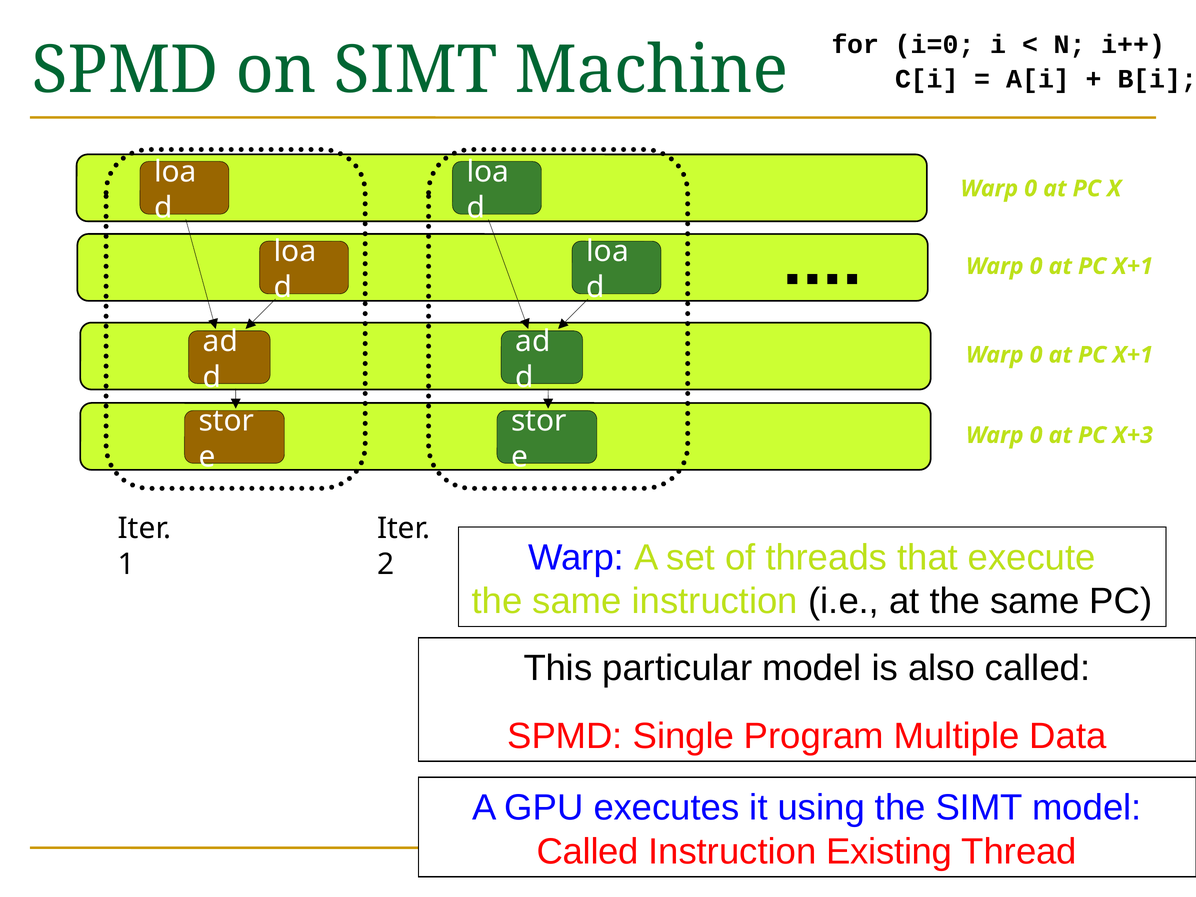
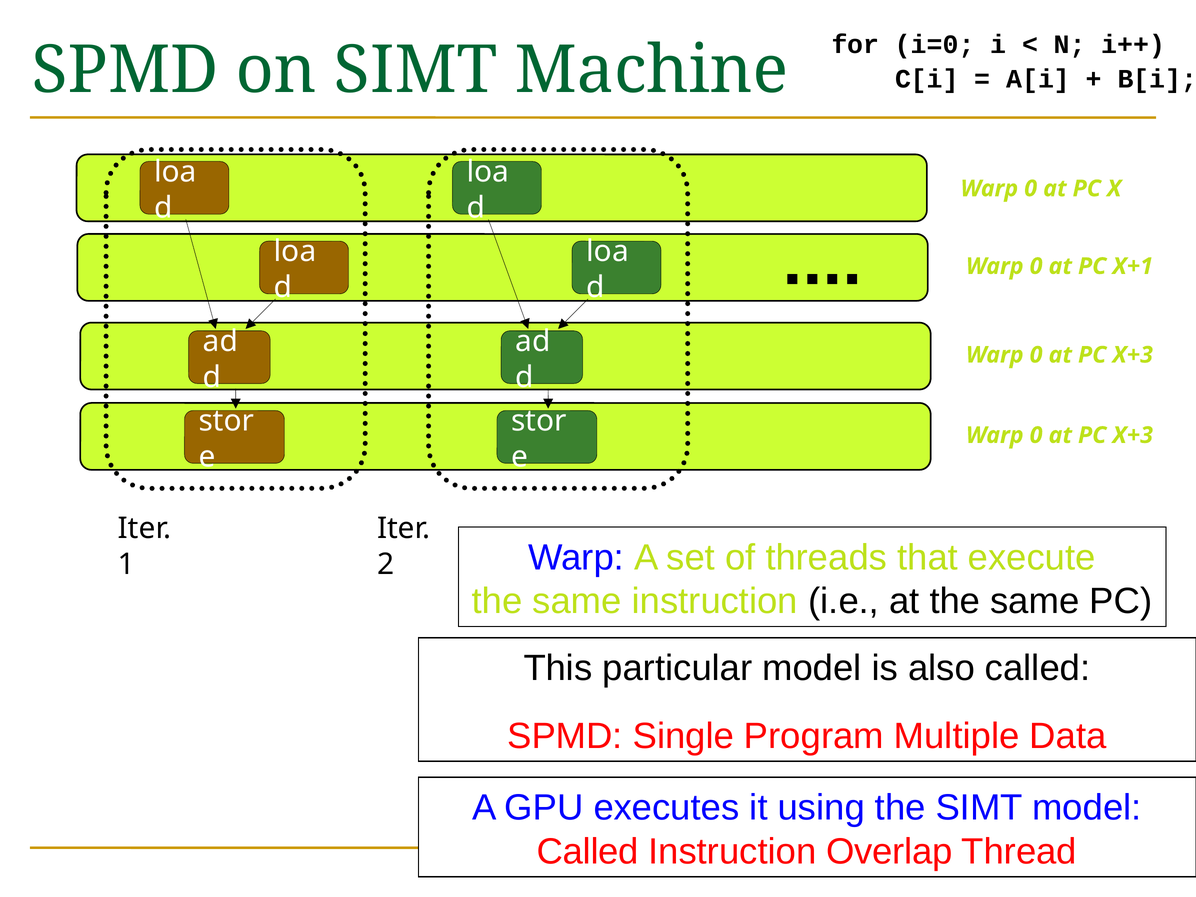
X+1: X+1 -> X+3 (1133, 355)
Existing: Existing -> Overlap (889, 852)
